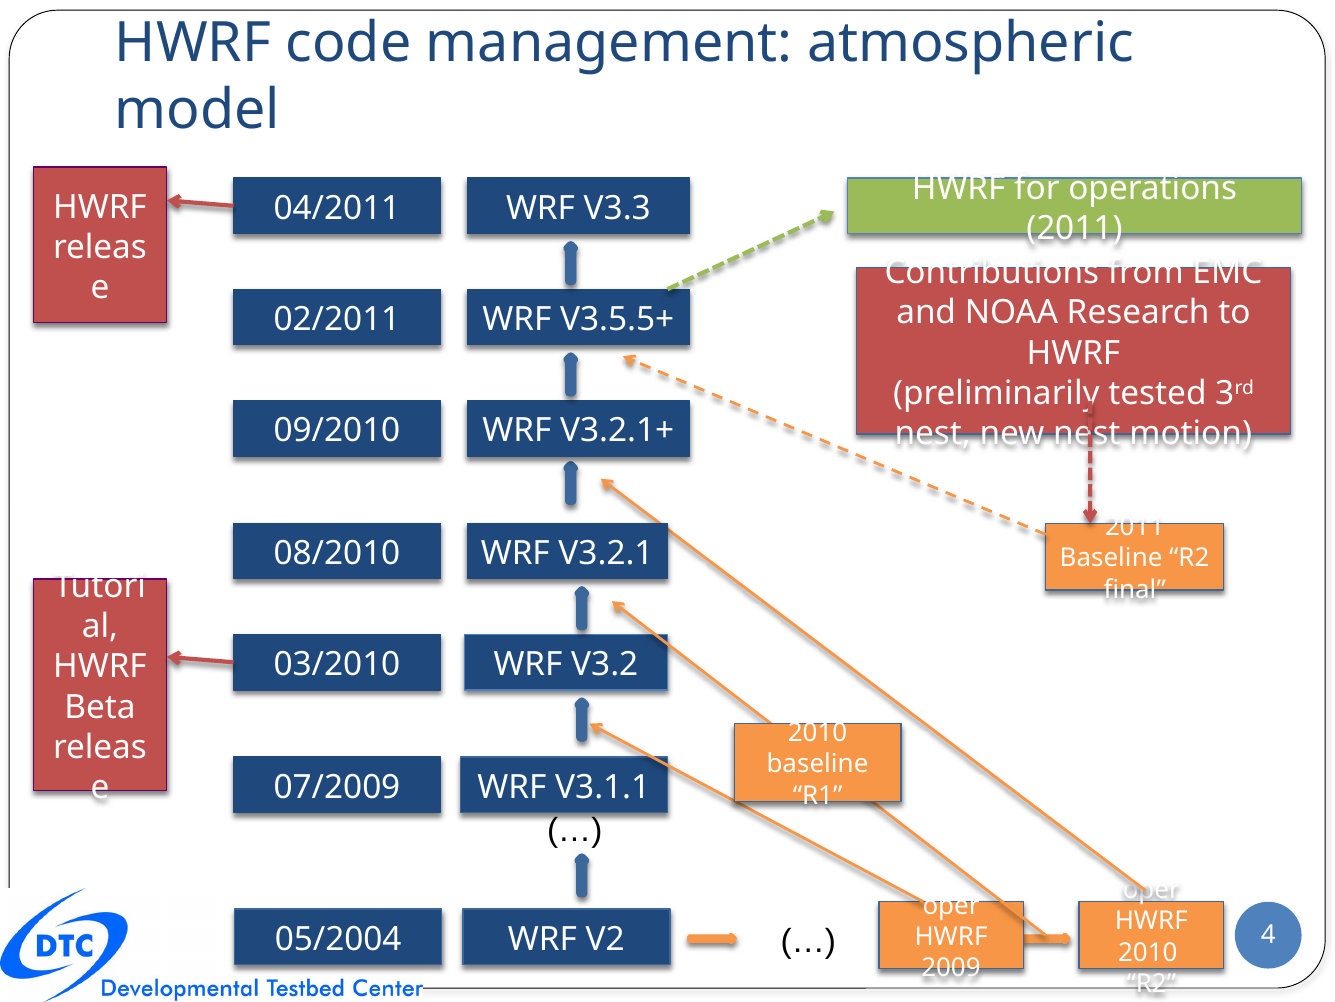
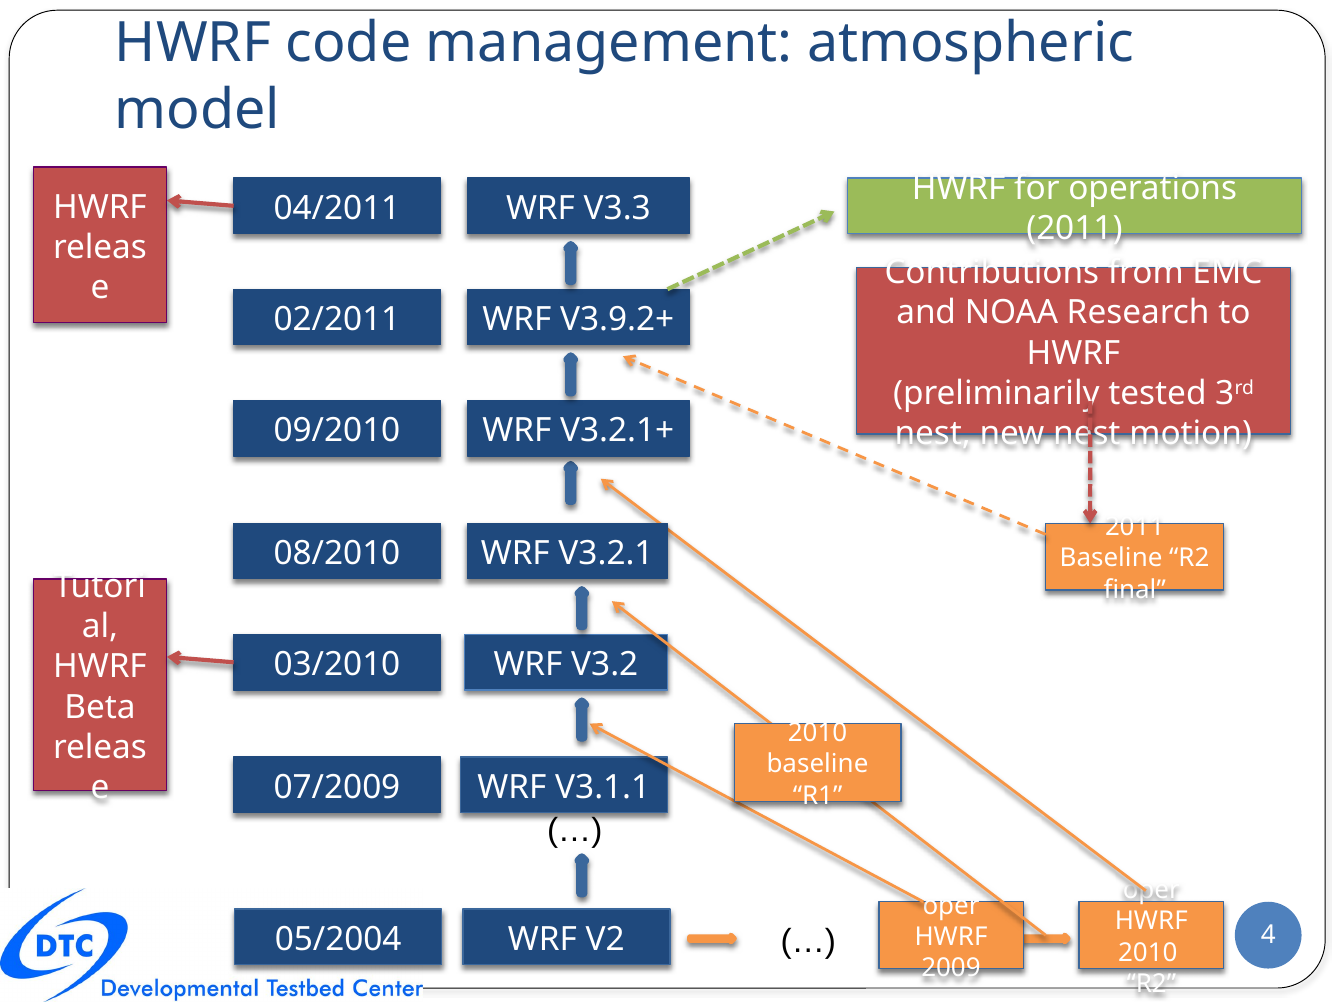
V3.5.5+: V3.5.5+ -> V3.9.2+ (617, 319)
